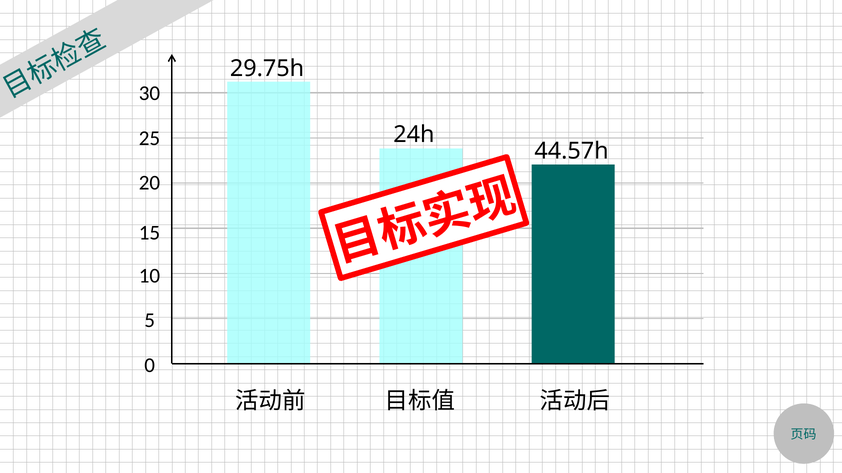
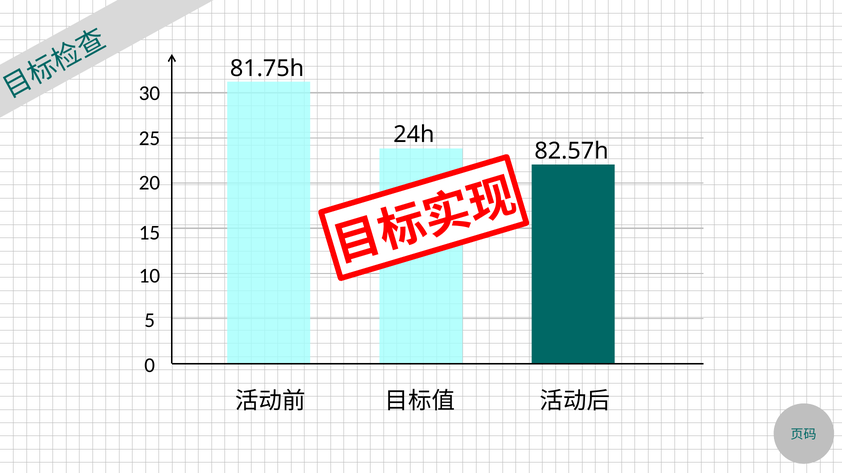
29.75h: 29.75h -> 81.75h (267, 68)
44.57h: 44.57h -> 82.57h (572, 151)
